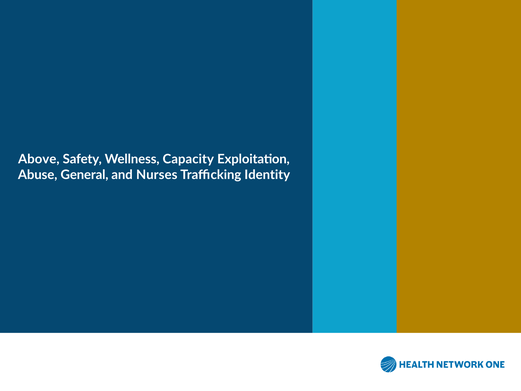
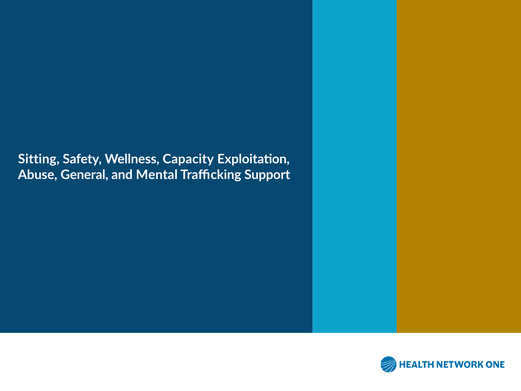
Above: Above -> Sitting (39, 159)
Nurses: Nurses -> Mental (157, 175)
Identity: Identity -> Support (267, 175)
